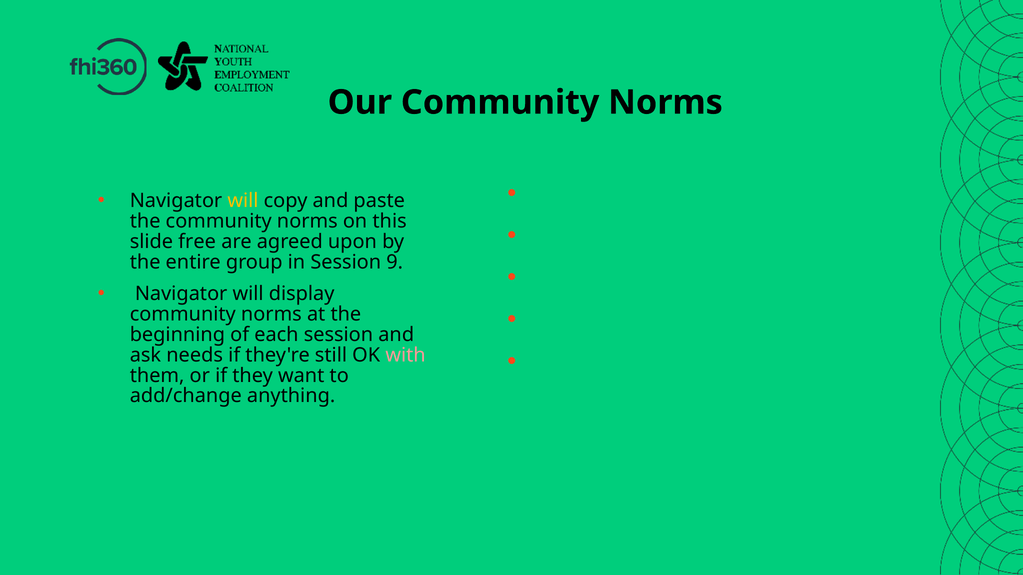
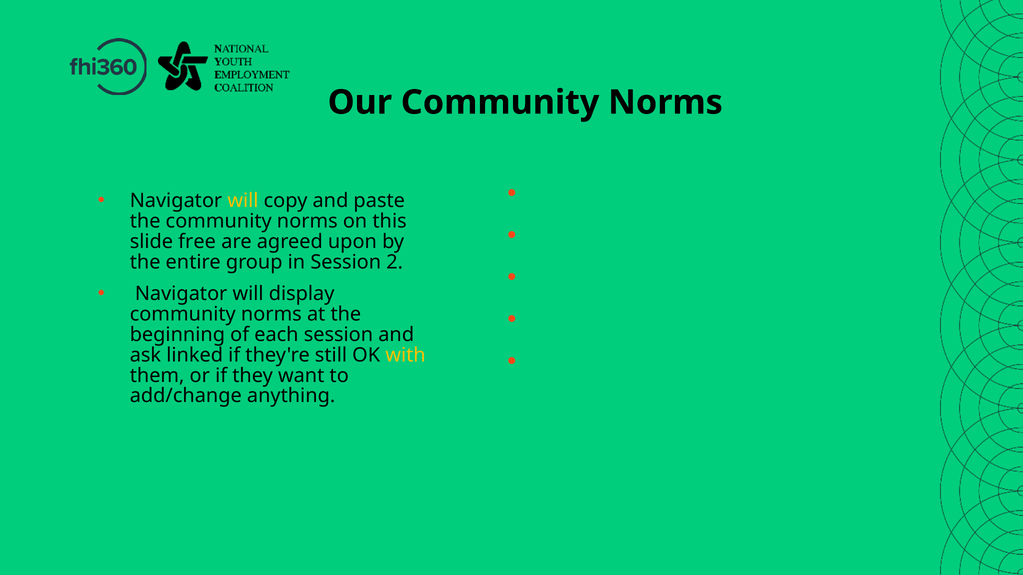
9: 9 -> 2 (395, 262)
needs: needs -> linked (195, 355)
with colour: pink -> yellow (406, 355)
